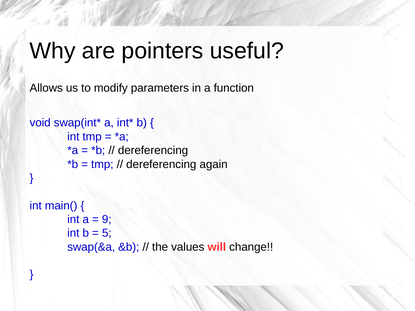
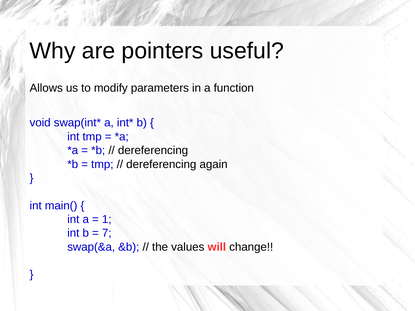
9: 9 -> 1 (107, 220)
5: 5 -> 7 (107, 233)
